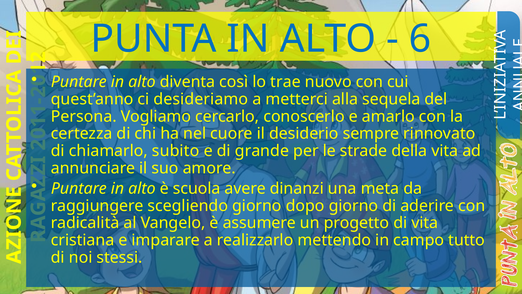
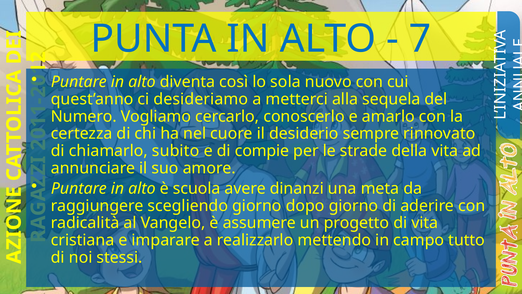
6: 6 -> 7 (420, 39)
trae: trae -> sola (286, 82)
Persona: Persona -> Numero (84, 116)
grande: grande -> compie (262, 151)
